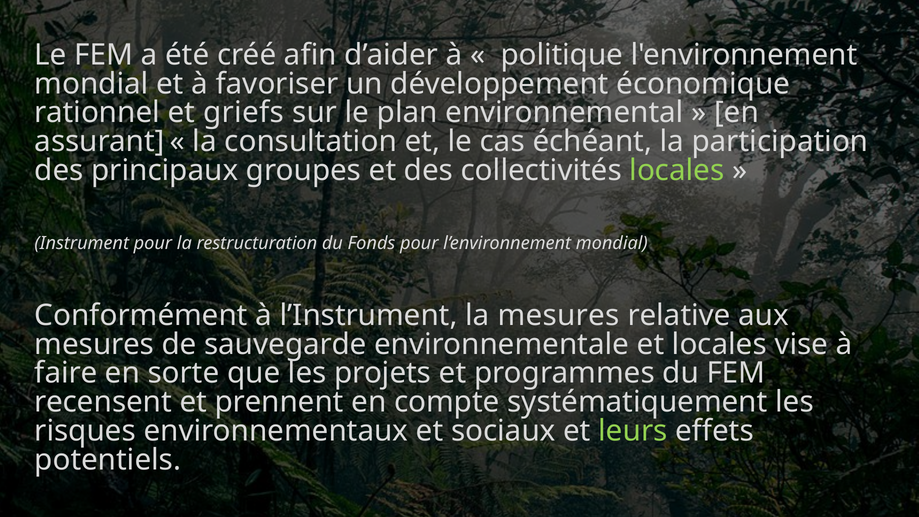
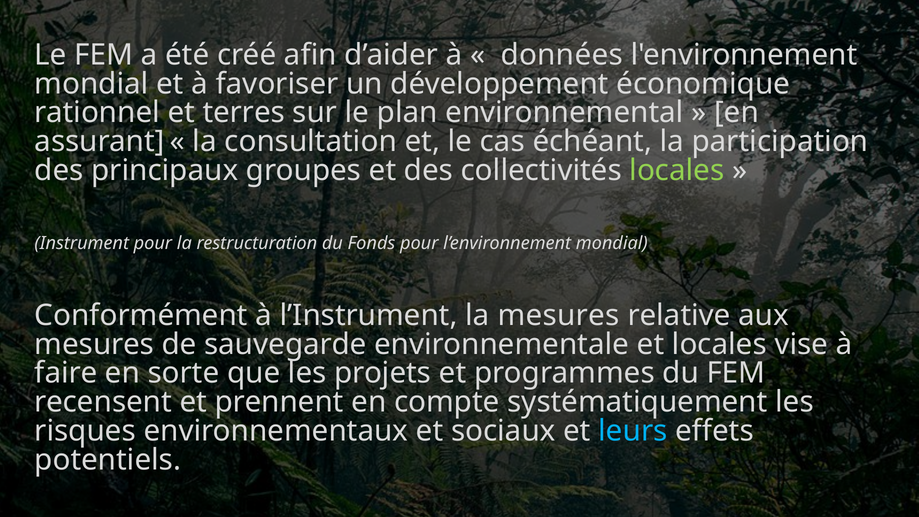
politique: politique -> données (562, 55)
griefs: griefs -> terres (244, 113)
leurs colour: light green -> light blue (633, 431)
